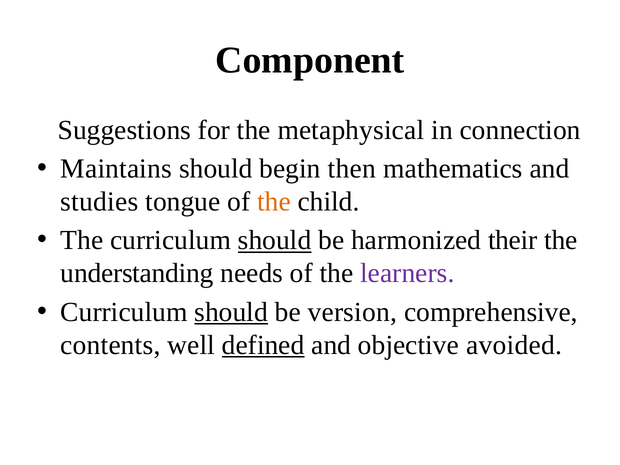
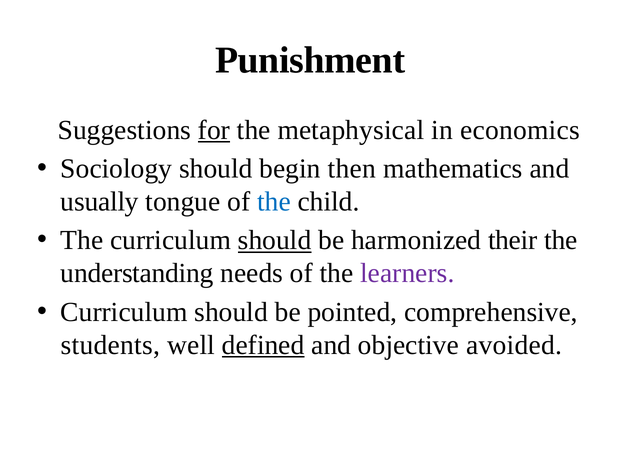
Component: Component -> Punishment (310, 60)
for underline: none -> present (214, 130)
connection: connection -> economics (520, 130)
Maintains: Maintains -> Sociology (116, 169)
studies: studies -> usually (100, 202)
the colour: orange -> blue (274, 202)
should underline: present -> none (231, 312)
version: version -> pointed (352, 312)
contents: contents -> students (110, 345)
